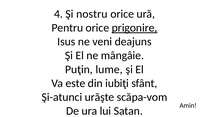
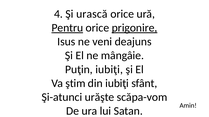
nostru: nostru -> urască (92, 14)
Pentru underline: none -> present (67, 28)
Puţin lume: lume -> iubiţi (109, 70)
este: este -> ştim (75, 84)
